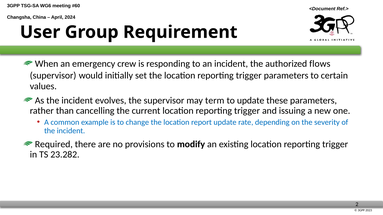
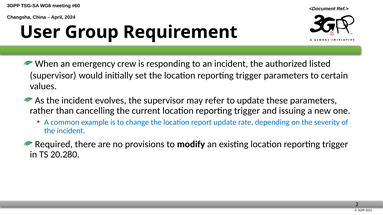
flows: flows -> listed (320, 64)
term: term -> refer (215, 101)
23.282: 23.282 -> 20.280 (65, 155)
